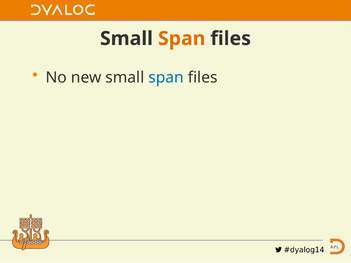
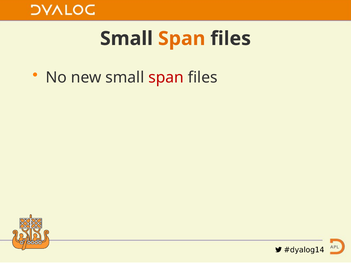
span colour: blue -> red (166, 77)
